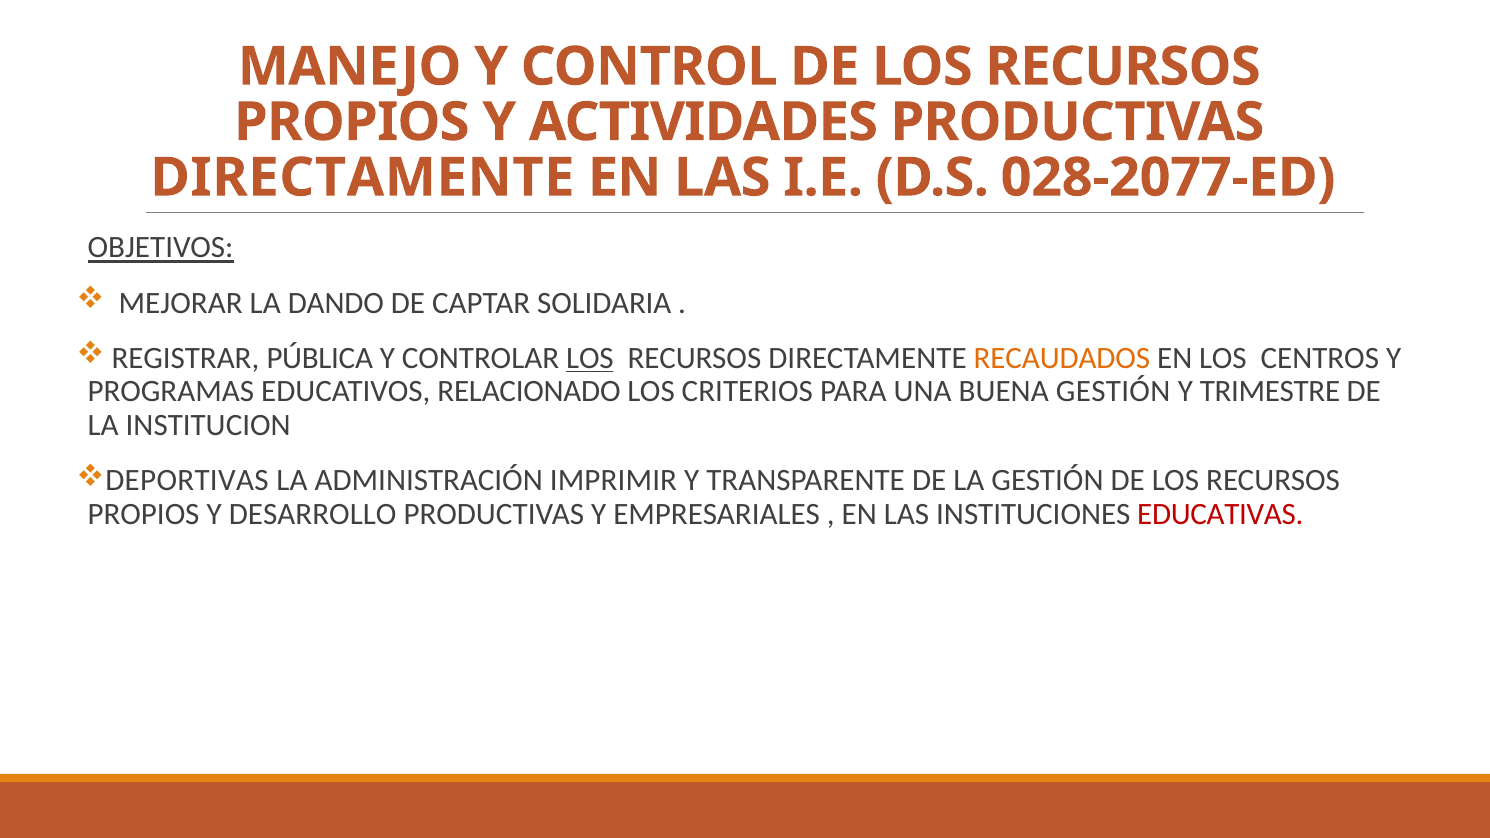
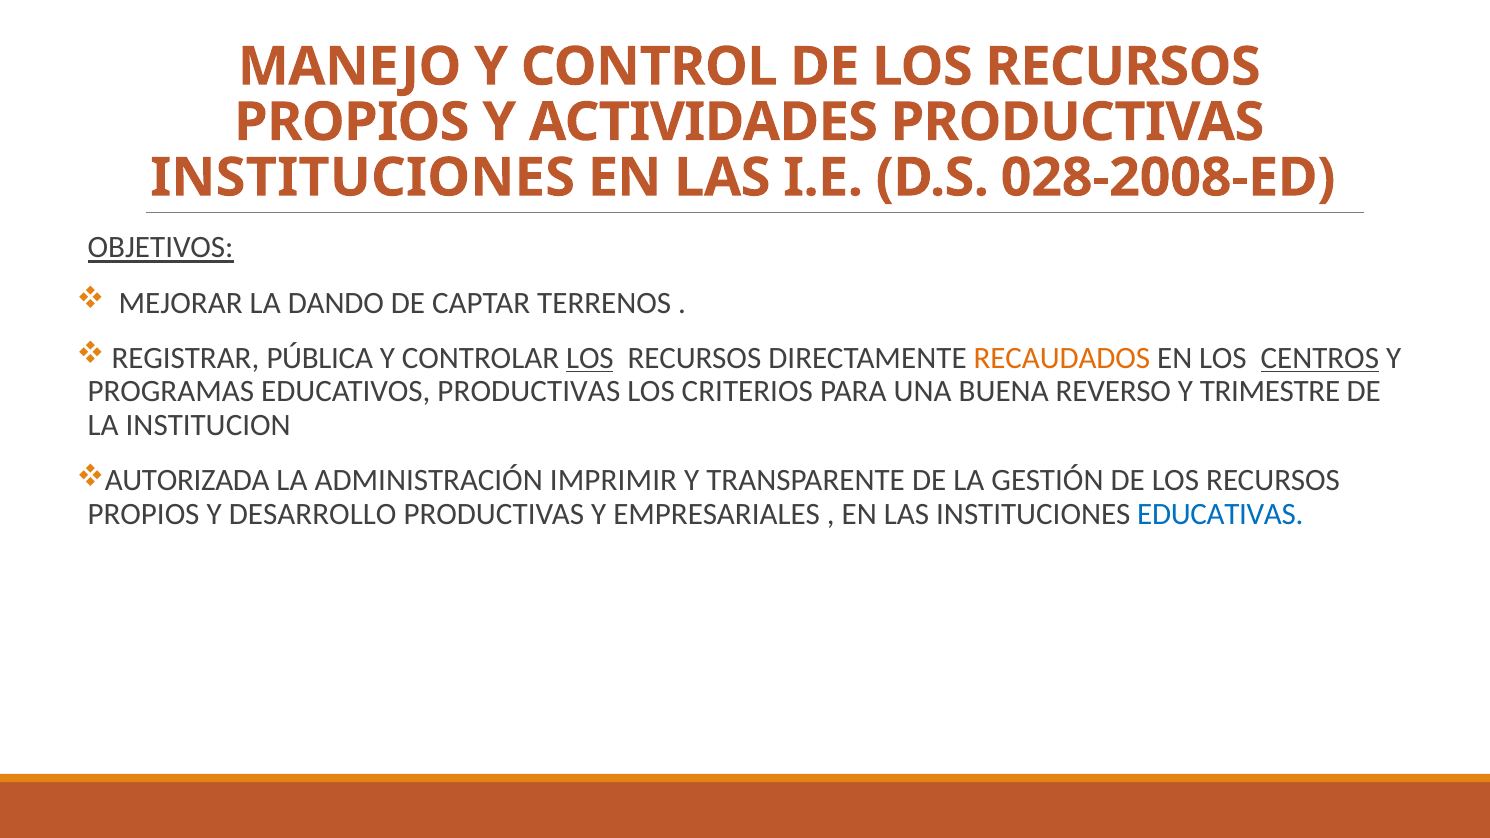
DIRECTAMENTE: DIRECTAMENTE -> INSTITUCIONES (363, 178)
028-2077-ED: 028-2077-ED -> 028-2008-ED (1168, 178)
SOLIDARIA: SOLIDARIA -> TERRENOS (604, 303)
CENTROS underline: none -> present (1320, 358)
EDUCATIVOS RELACIONADO: RELACIONADO -> PRODUCTIVAS (529, 392)
BUENA GESTIÓN: GESTIÓN -> REVERSO (1113, 392)
DEPORTIVAS: DEPORTIVAS -> AUTORIZADA (187, 481)
EDUCATIVAS colour: red -> blue (1220, 514)
